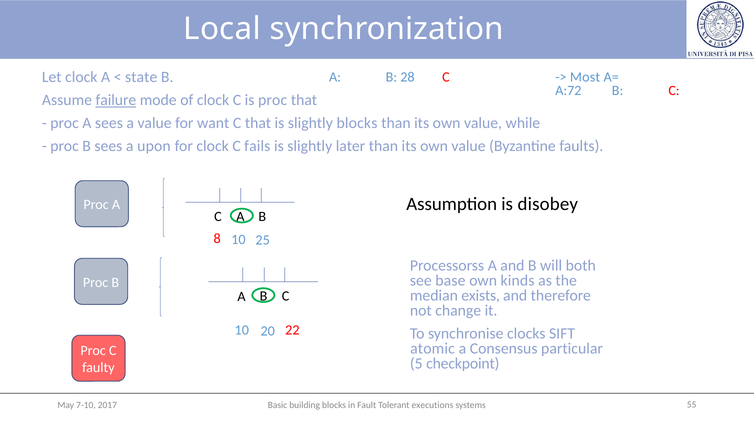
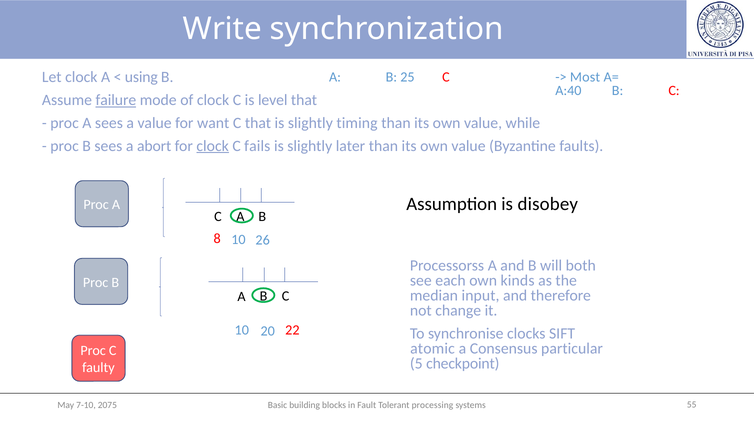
Local: Local -> Write (222, 29)
state: state -> using (141, 77)
28: 28 -> 25 (407, 77)
A:72: A:72 -> A:40 (568, 91)
is proc: proc -> level (273, 100)
slightly blocks: blocks -> timing (357, 123)
upon: upon -> abort (154, 146)
clock underline: none -> present (213, 146)
25: 25 -> 26 (263, 240)
base: base -> each (450, 280)
exists: exists -> input (481, 296)
2017: 2017 -> 2075 (107, 405)
executions: executions -> processing (432, 405)
